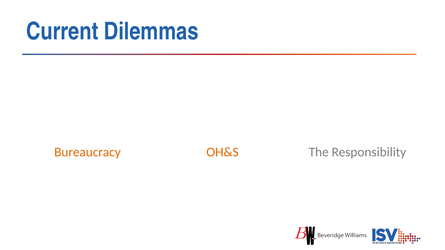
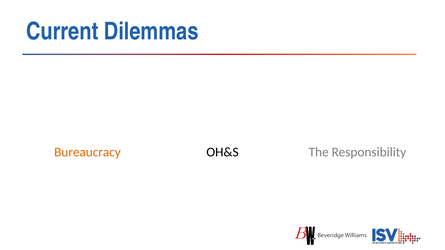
OH&S colour: orange -> black (223, 153)
